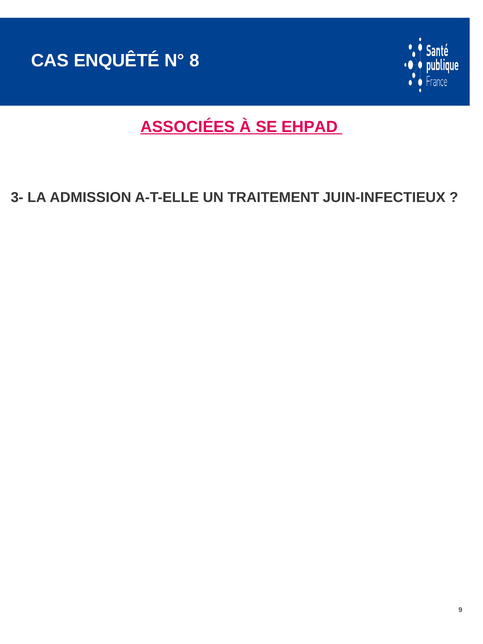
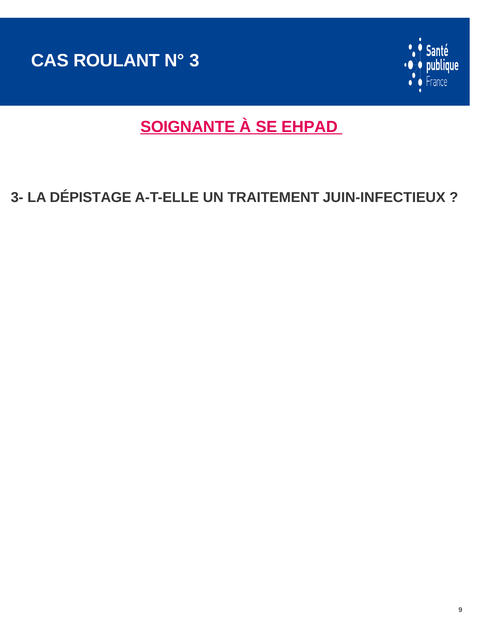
ENQUÊTÉ: ENQUÊTÉ -> ROULANT (117, 61)
8: 8 -> 3 (195, 61)
ASSOCIÉES: ASSOCIÉES -> SOIGNANTE (188, 127)
ADMISSION: ADMISSION -> DÉPISTAGE (91, 197)
